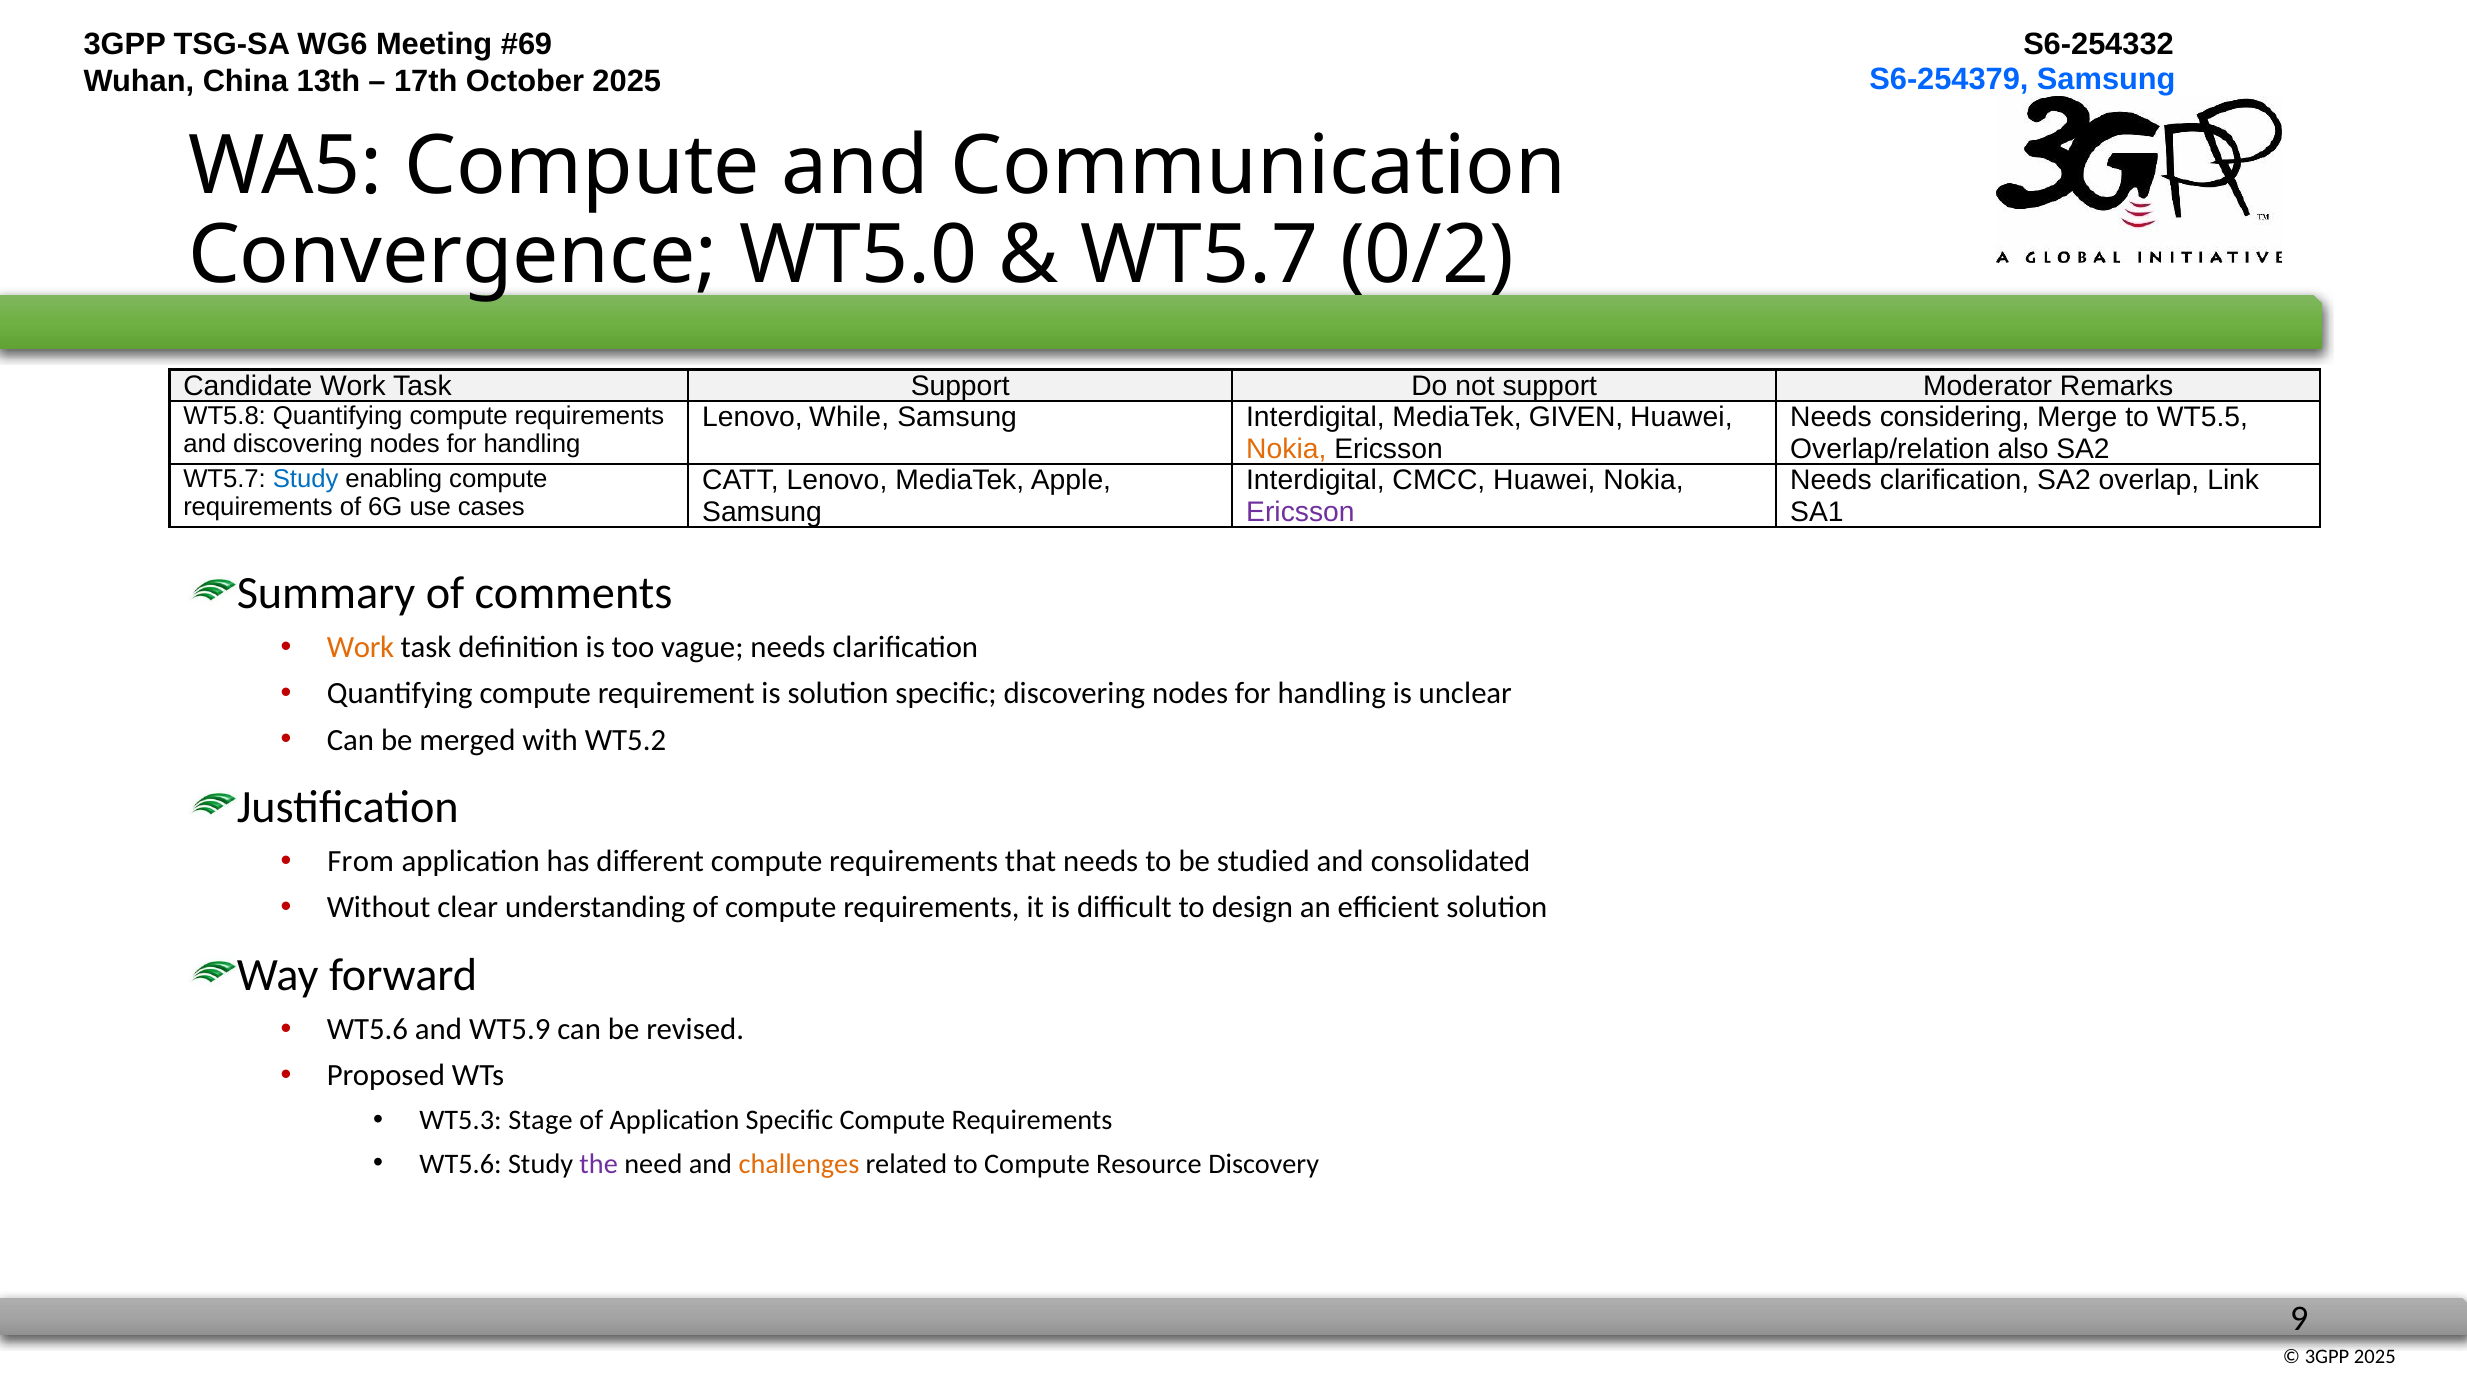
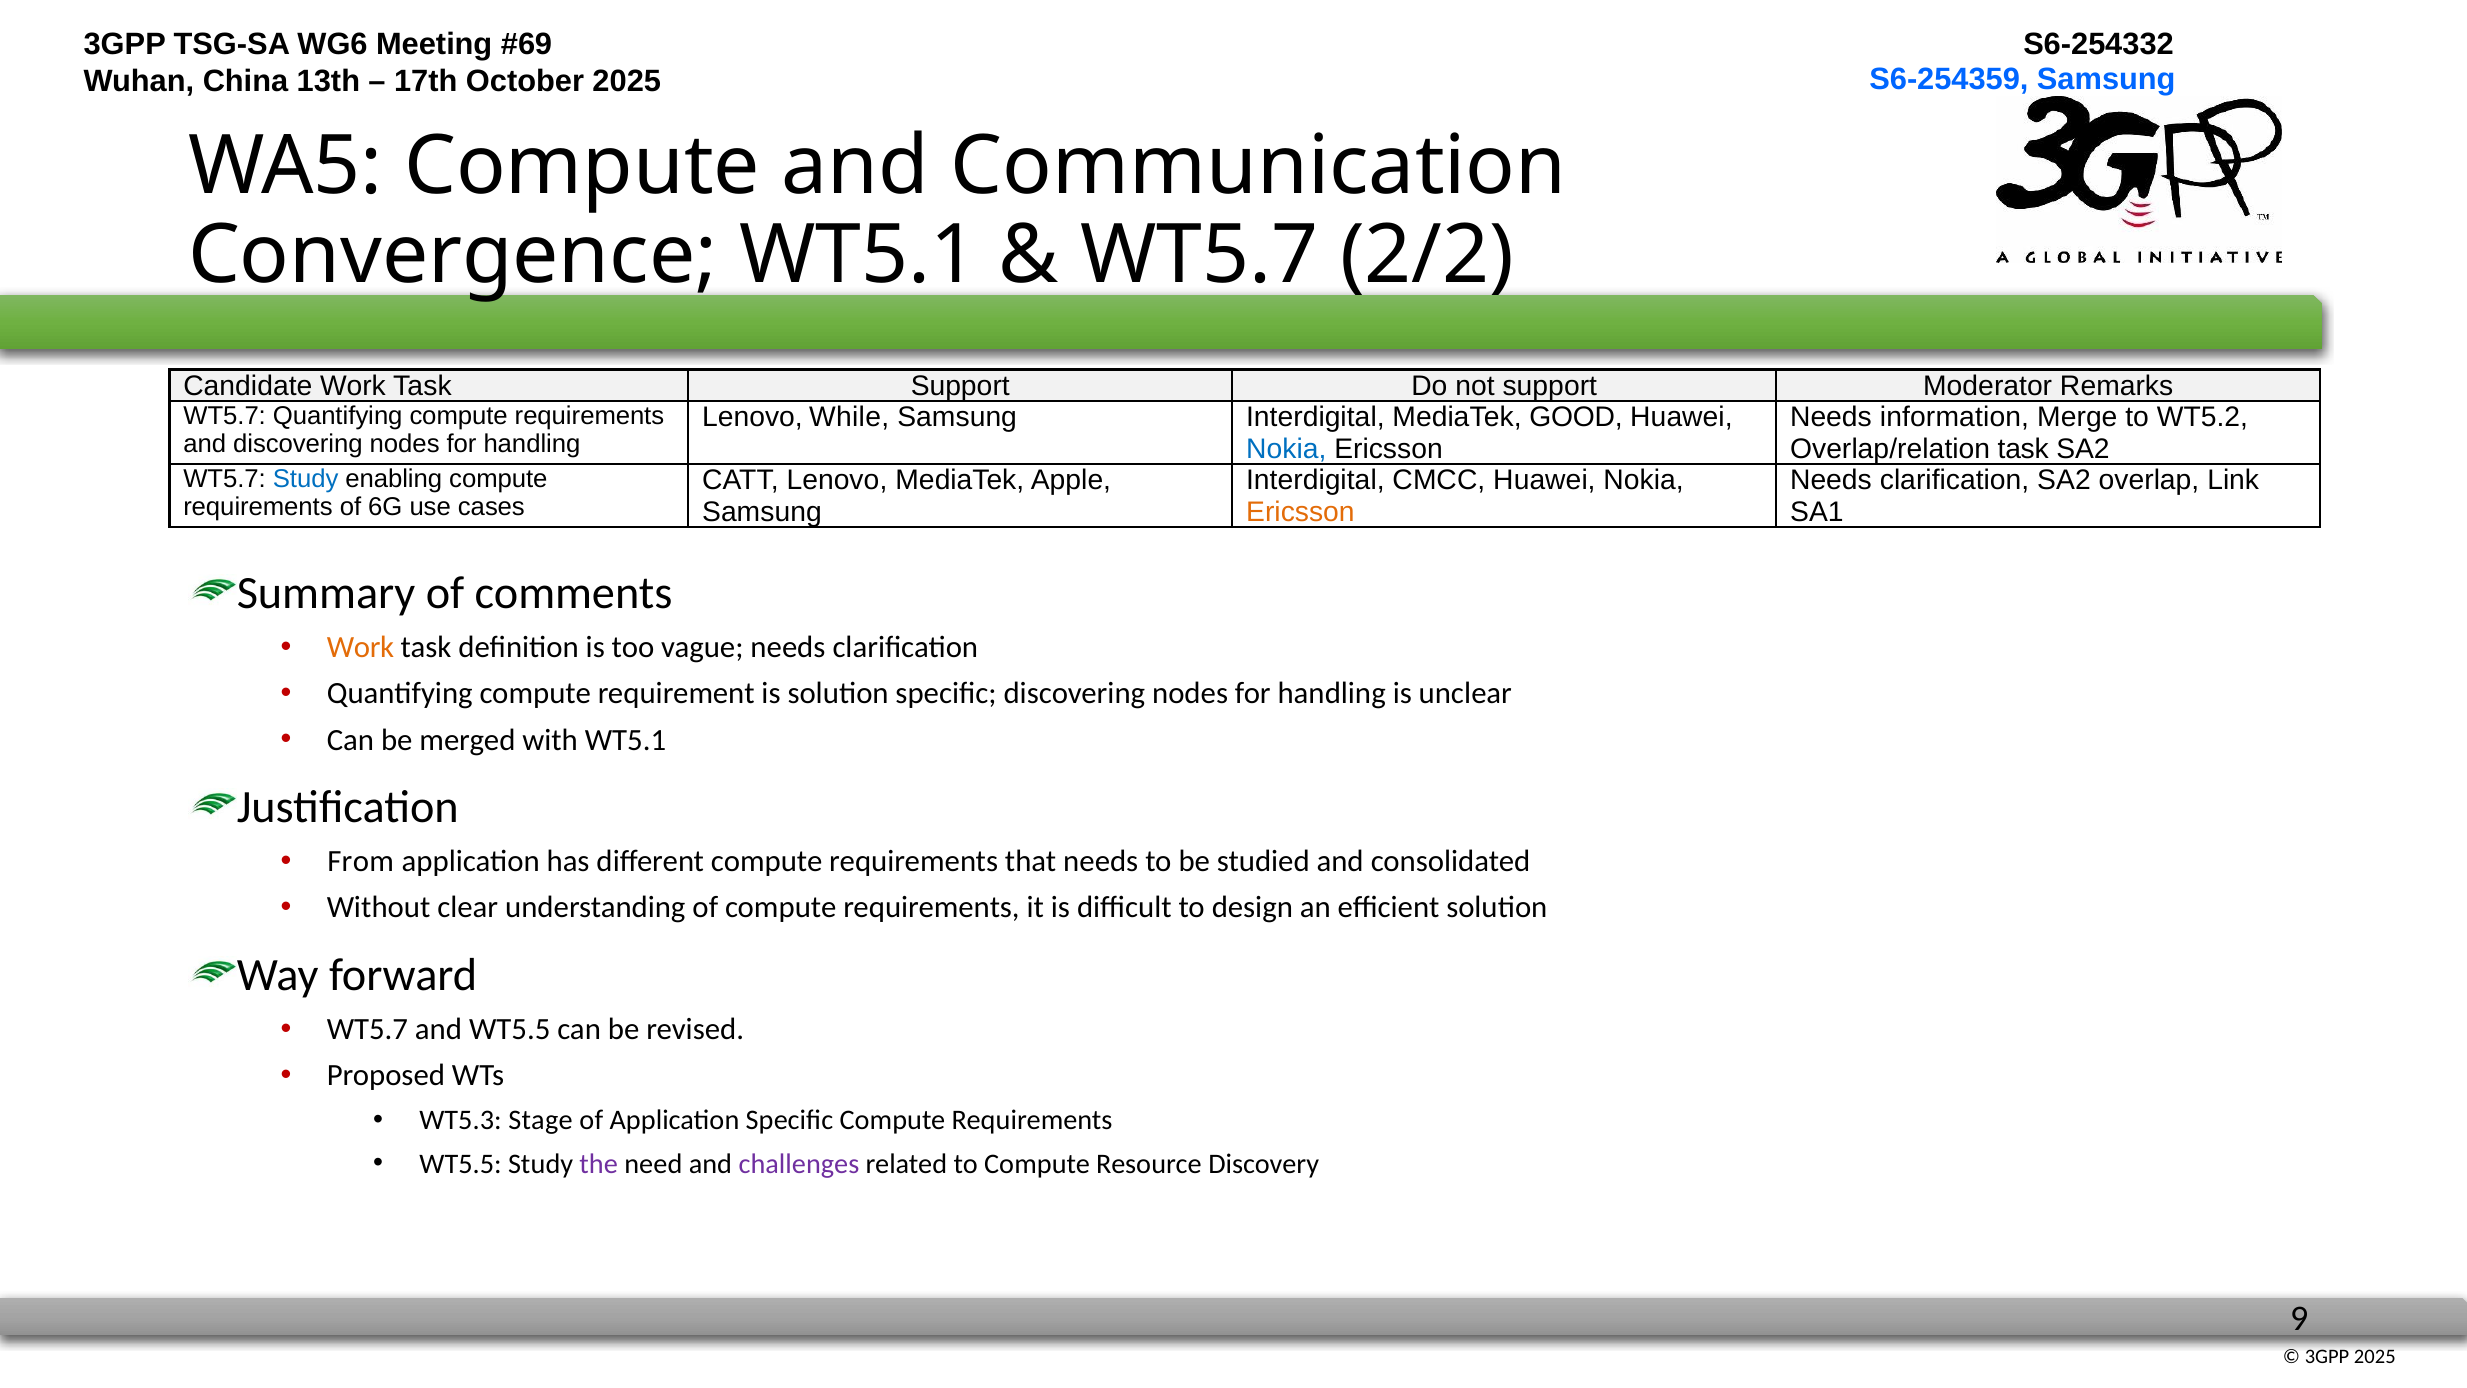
S6-254379: S6-254379 -> S6-254359 (1949, 79)
Convergence WT5.0: WT5.0 -> WT5.1 (858, 255)
0/2: 0/2 -> 2/2 (1427, 255)
WT5.8: WT5.8 -> WT5.7 (225, 416)
GIVEN: GIVEN -> GOOD (1576, 417)
considering: considering -> information (1954, 417)
WT5.5: WT5.5 -> WT5.2 (2202, 417)
Nokia colour: orange -> blue (1286, 449)
Overlap/relation also: also -> task (2023, 449)
Ericsson colour: purple -> orange (1300, 512)
with WT5.2: WT5.2 -> WT5.1 (626, 740)
WT5.6: WT5.6 -> WT5.7 (367, 1029)
and WT5.9: WT5.9 -> WT5.5 (510, 1029)
WT5.6: WT5.6 -> WT5.5 (461, 1164)
challenges colour: orange -> purple (799, 1164)
